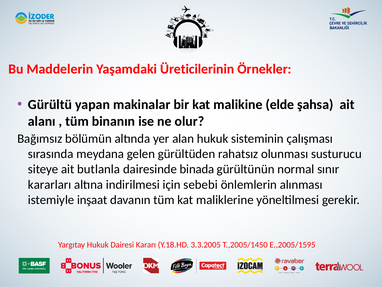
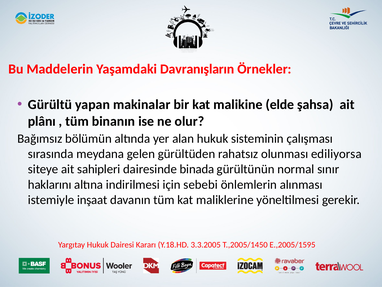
Üreticilerinin: Üreticilerinin -> Davranışların (197, 69)
alanı: alanı -> plânı (42, 121)
susturucu: susturucu -> ediliyorsa (336, 154)
butlanla: butlanla -> sahipleri (99, 169)
kararları: kararları -> haklarını (50, 184)
